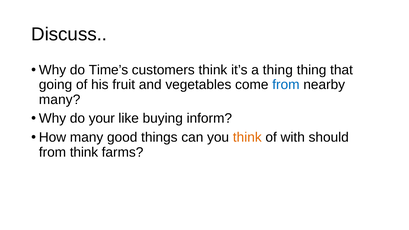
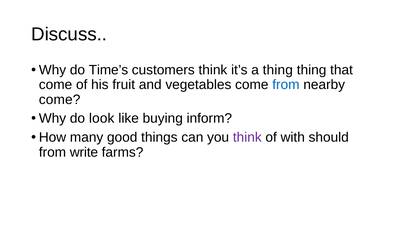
going: going -> come (56, 85)
many: many -> come (60, 100)
your: your -> look (102, 119)
think colour: orange -> purple (247, 138)
from think: think -> write (84, 152)
